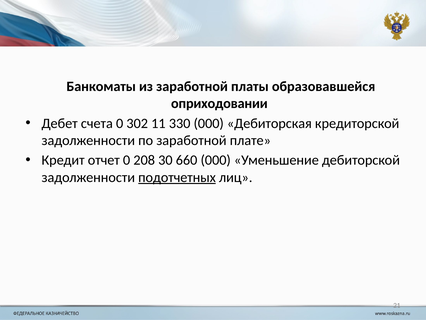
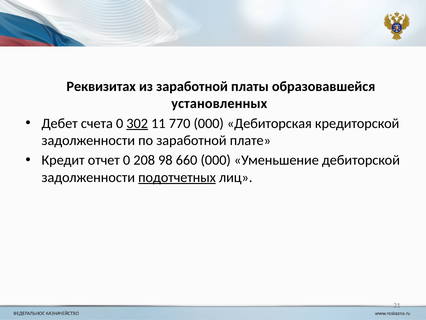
Банкоматы: Банкоматы -> Реквизитах (101, 86)
оприходовании: оприходовании -> установленных (219, 103)
302 underline: none -> present (137, 123)
330: 330 -> 770 (180, 123)
30: 30 -> 98 (165, 160)
